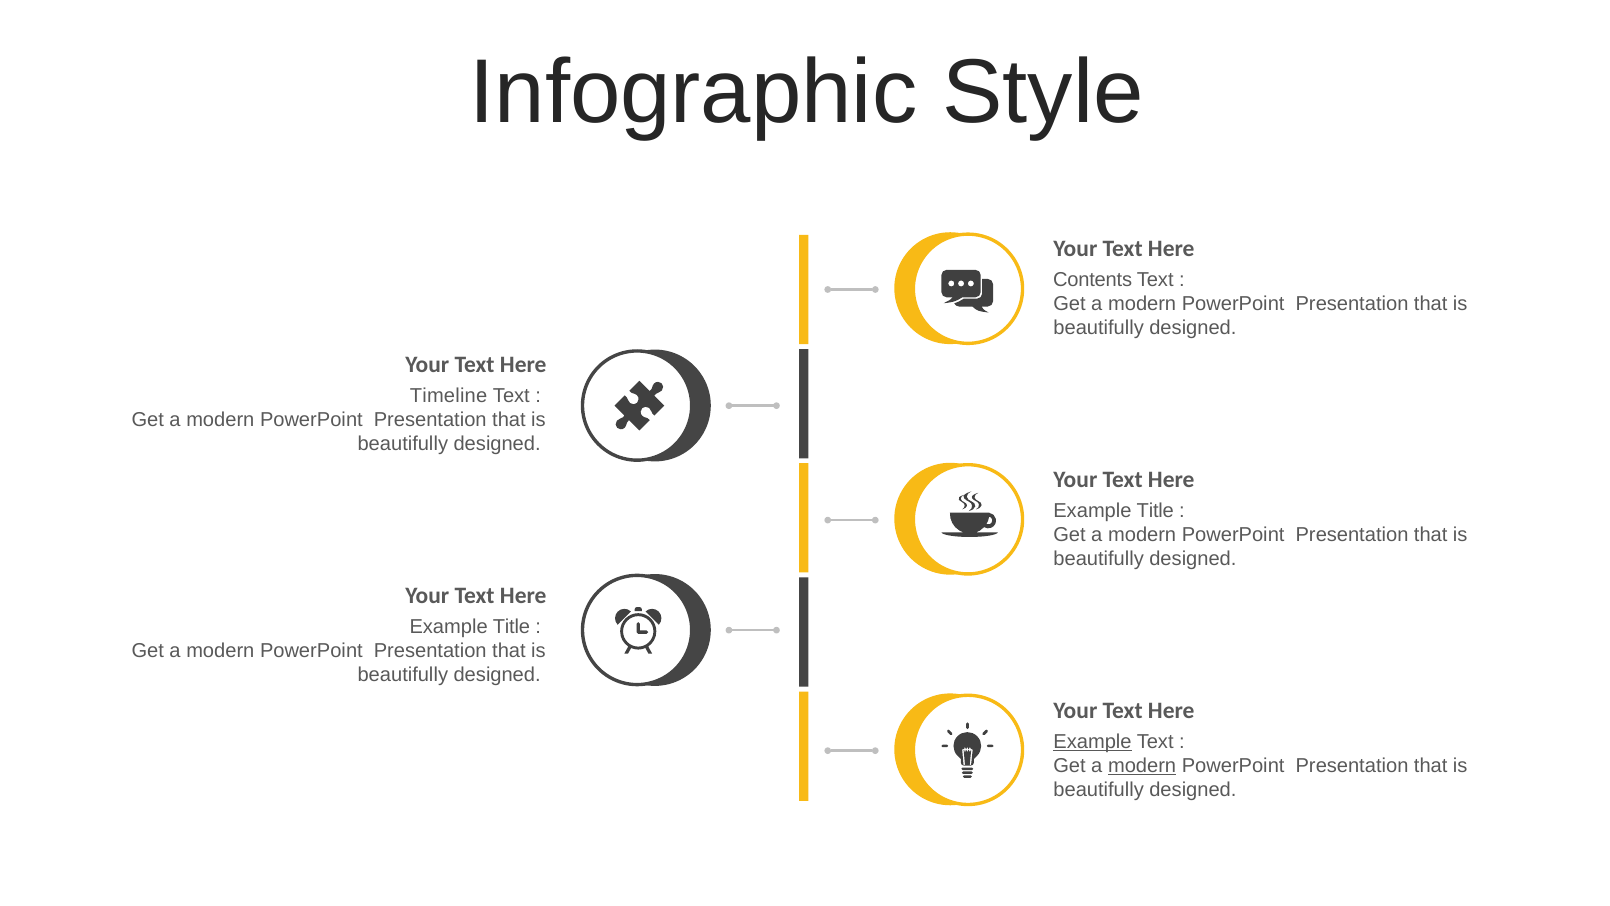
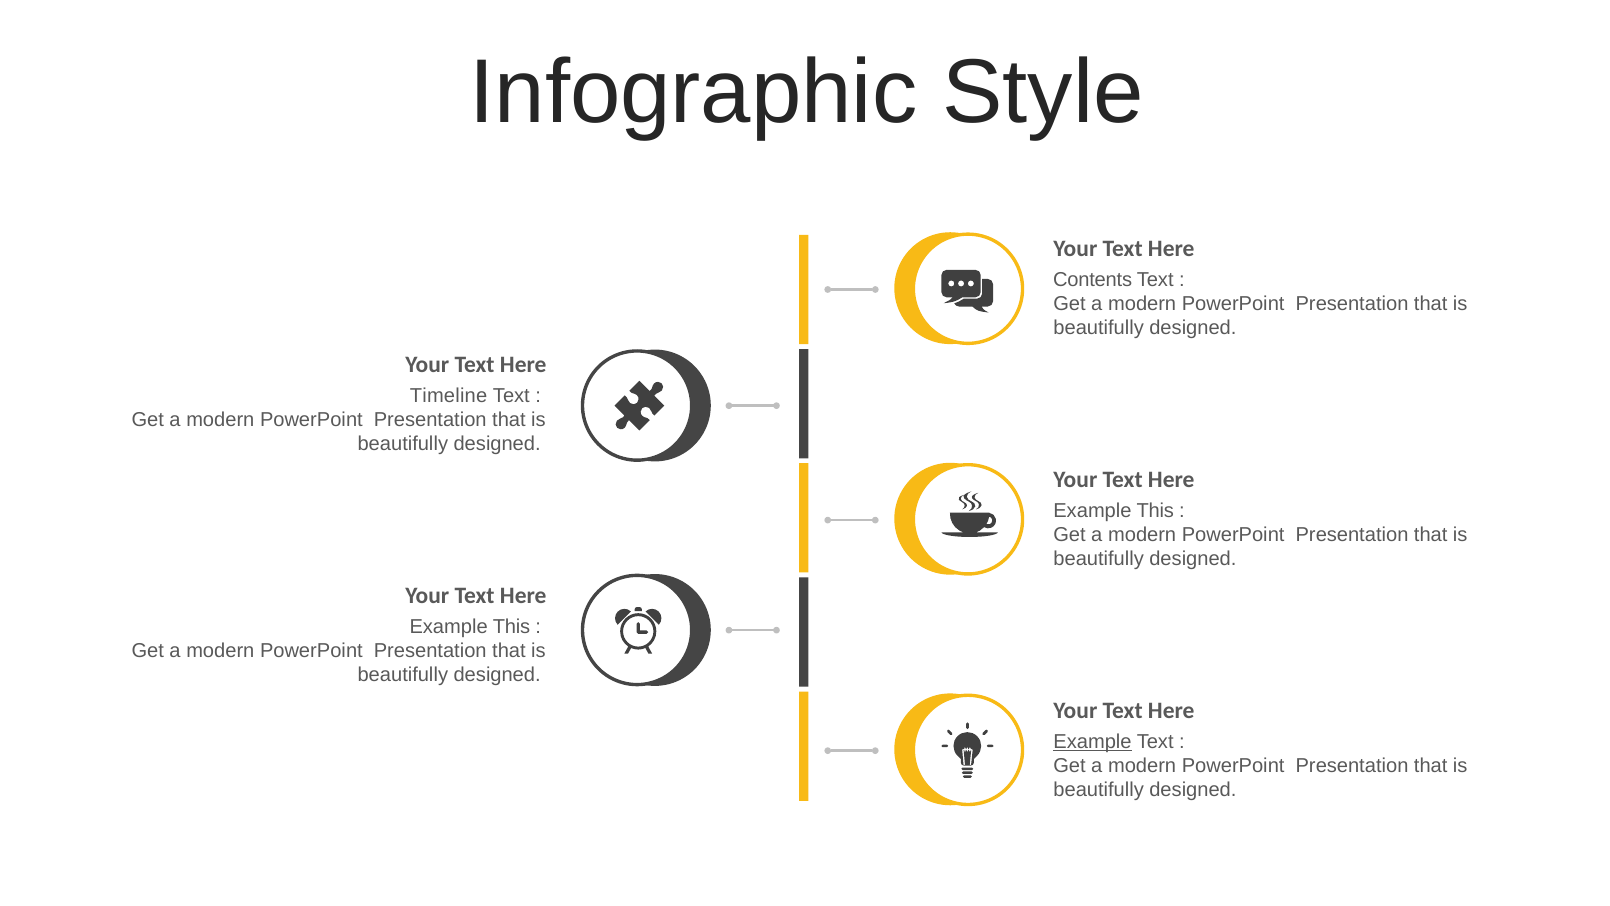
Title: Title -> This (1155, 511)
Title: Title -> This (511, 626)
modern underline: present -> none (1142, 766)
